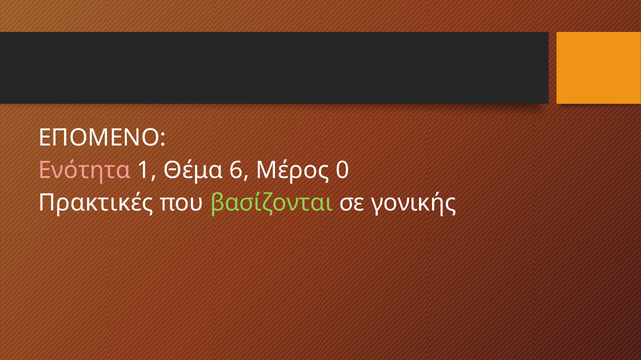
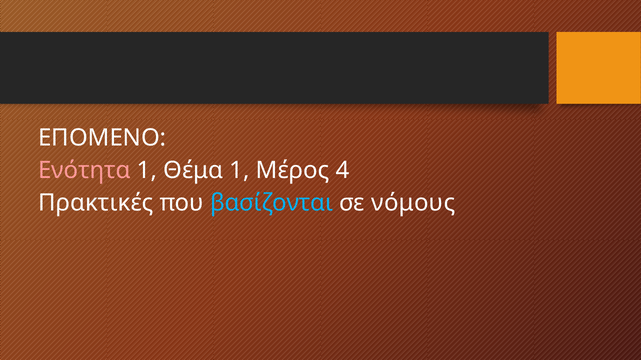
Θέμα 6: 6 -> 1 (240, 171)
0: 0 -> 4 (343, 171)
βασίζονται colour: light green -> light blue (272, 203)
γονικής: γονικής -> νόμους (413, 203)
